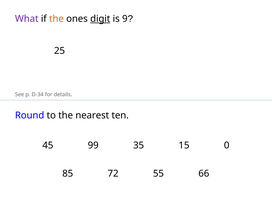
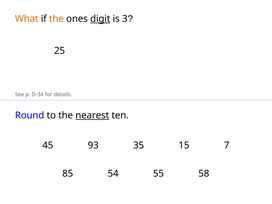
What colour: purple -> orange (27, 19)
9: 9 -> 3 (125, 19)
nearest underline: none -> present (92, 115)
99: 99 -> 93 (93, 145)
0: 0 -> 7 (227, 145)
72: 72 -> 54 (113, 174)
66: 66 -> 58 (204, 174)
